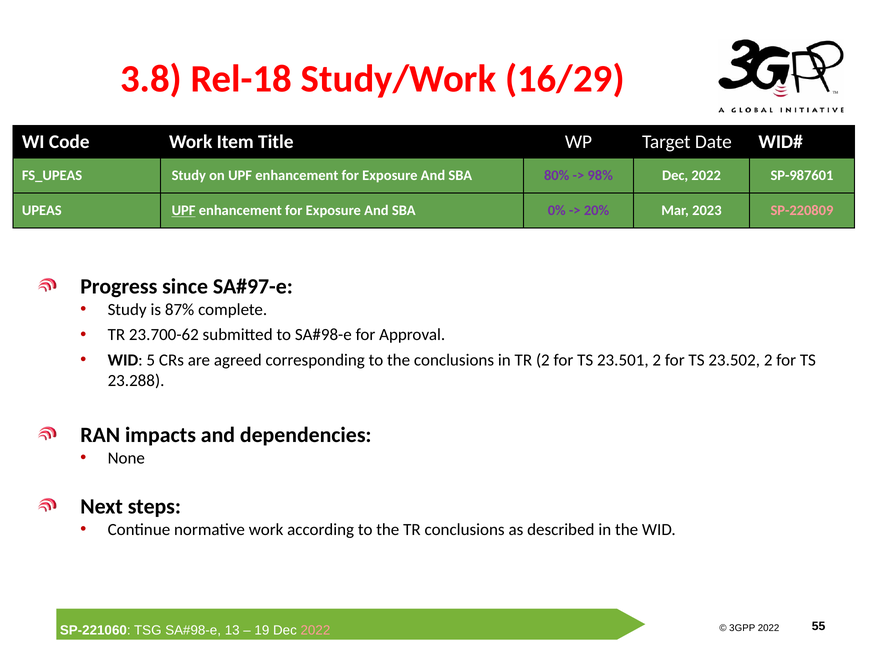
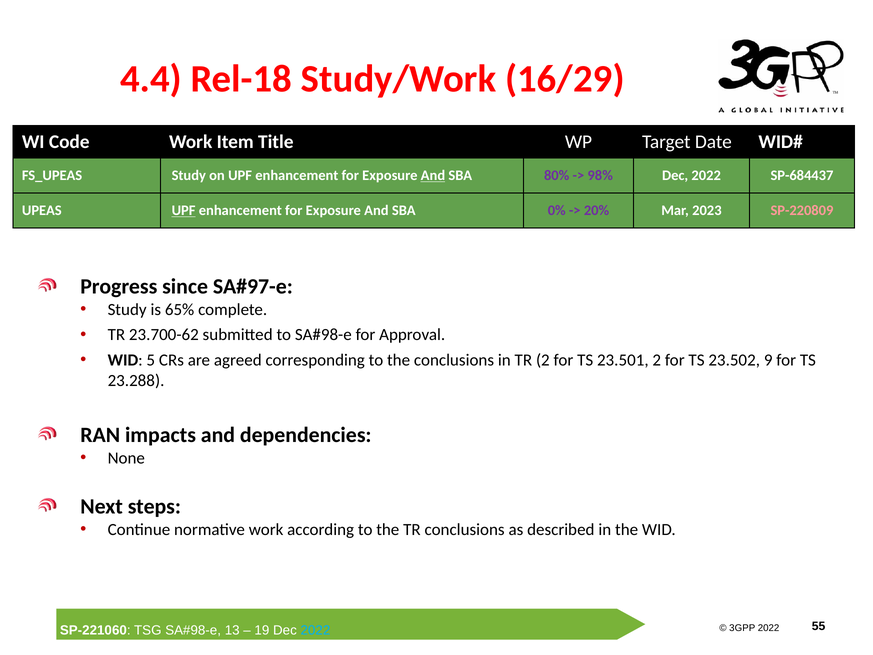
3.8: 3.8 -> 4.4 (151, 79)
And underline: none -> present (433, 175)
SP-987601: SP-987601 -> SP-684437 (802, 175)
87%: 87% -> 65% (180, 309)
23.502 2: 2 -> 9 (768, 360)
2022 colour: pink -> light blue (315, 630)
